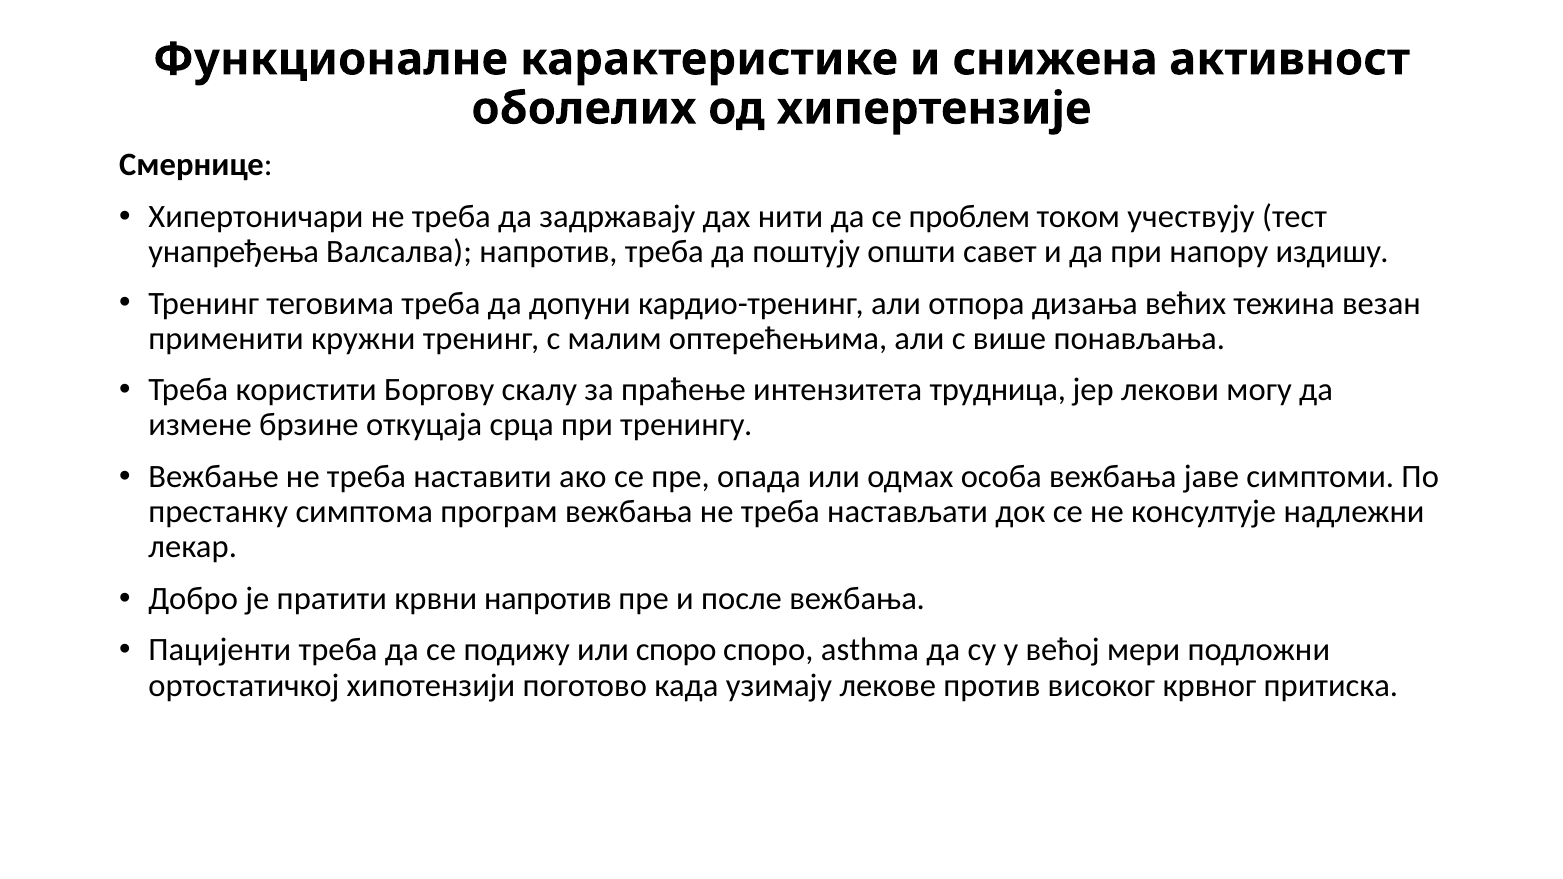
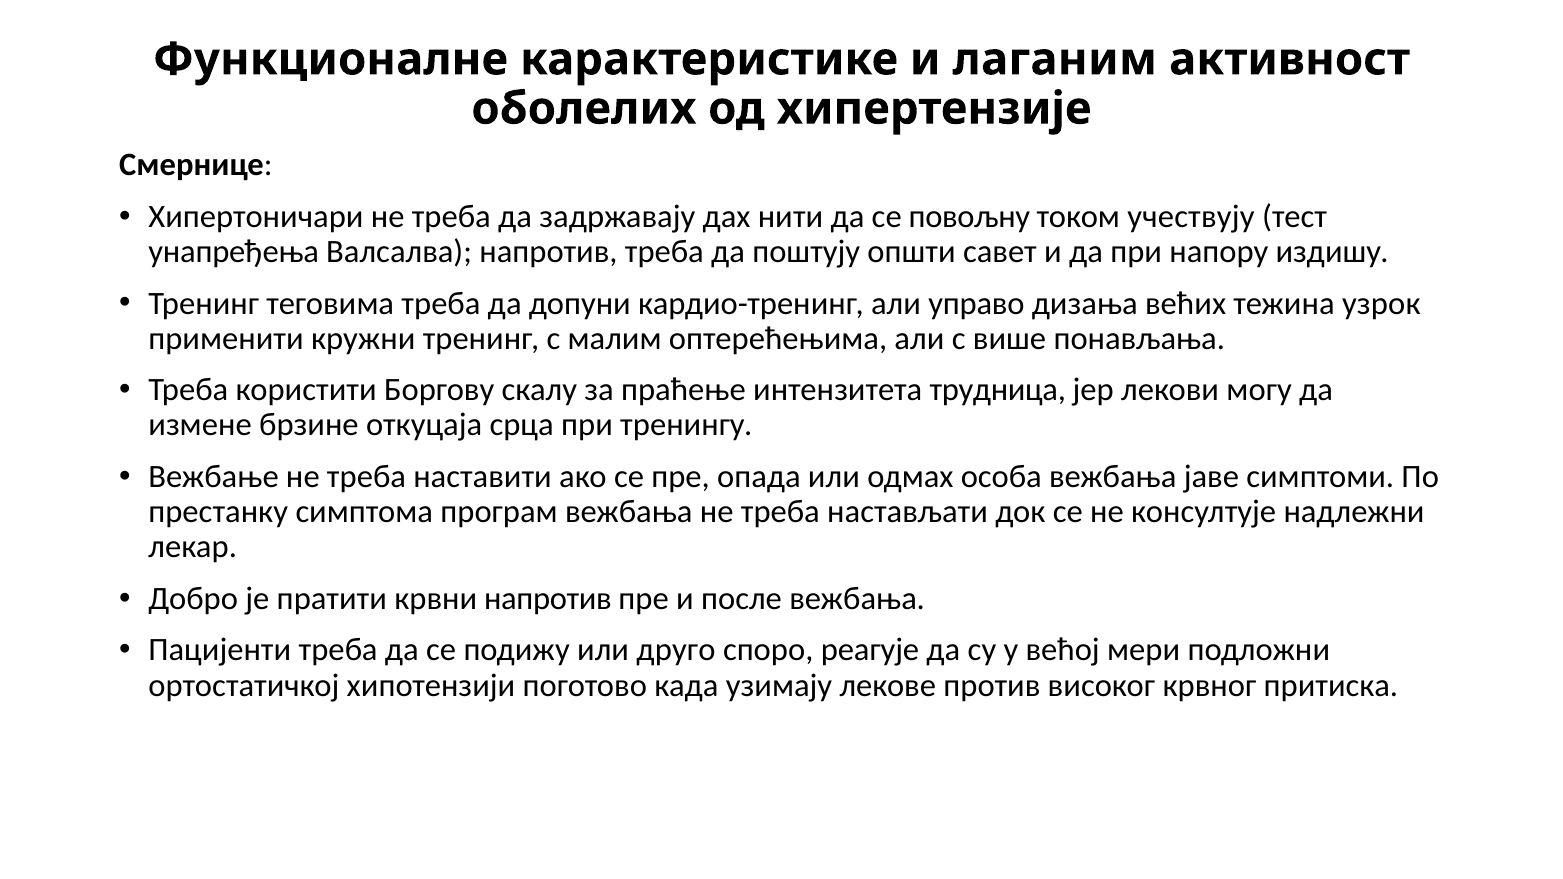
снижена: снижена -> лаганим (1055, 59)
проблем: проблем -> повољну (969, 217)
отпора: отпора -> управо (976, 303)
везан: везан -> узрок (1381, 303)
или споро: споро -> друго (676, 650)
asthma: asthma -> реагује (870, 650)
